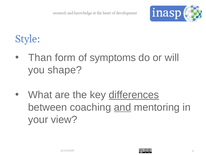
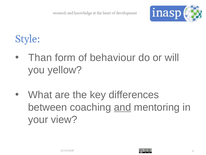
symptoms: symptoms -> behaviour (113, 58)
shape: shape -> yellow (65, 70)
differences underline: present -> none (134, 95)
